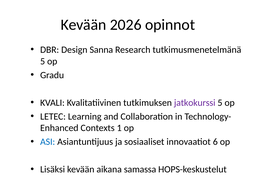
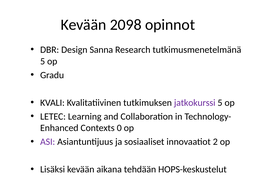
2026: 2026 -> 2098 (126, 25)
1: 1 -> 0 (119, 128)
ASI colour: blue -> purple (48, 142)
6: 6 -> 2 (215, 142)
samassa: samassa -> tehdään (140, 169)
